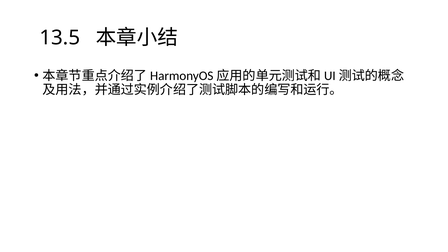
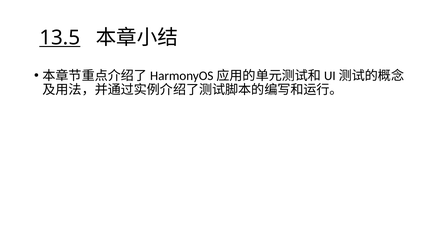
13.5 underline: none -> present (60, 38)
